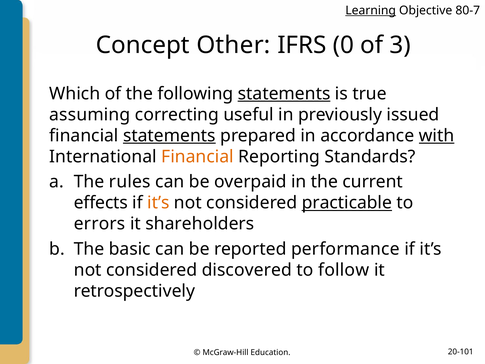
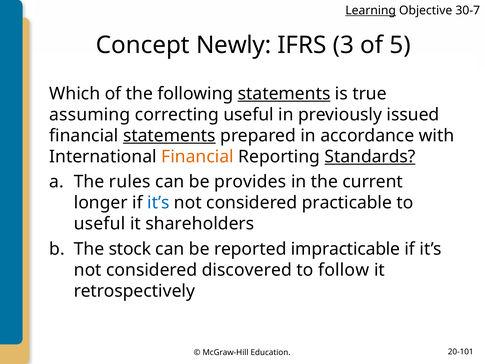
80-7: 80-7 -> 30-7 (468, 10)
Other: Other -> Newly (234, 45)
0: 0 -> 3 (343, 45)
3: 3 -> 5 (400, 45)
with underline: present -> none (437, 136)
Standards underline: none -> present (370, 157)
overpaid: overpaid -> provides (250, 182)
effects: effects -> longer (101, 203)
it’s colour: orange -> blue (158, 203)
practicable underline: present -> none (347, 203)
errors: errors -> useful (100, 224)
basic: basic -> stock (130, 249)
performance: performance -> impracticable (346, 249)
